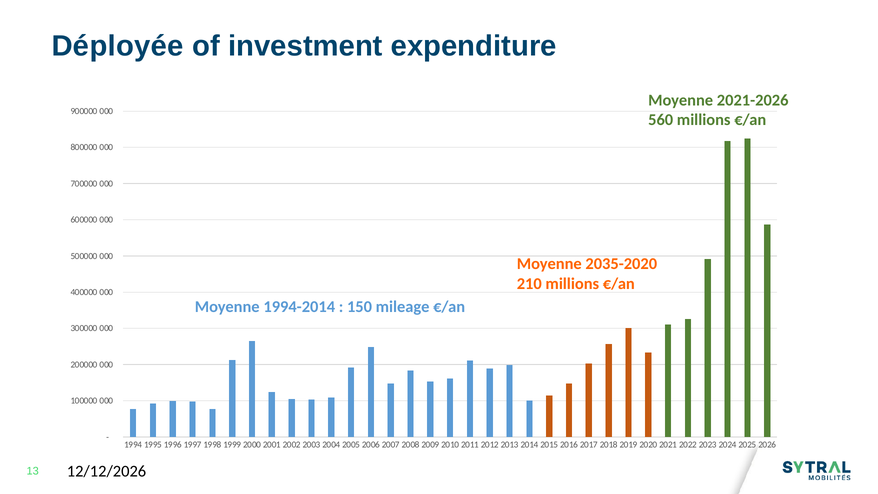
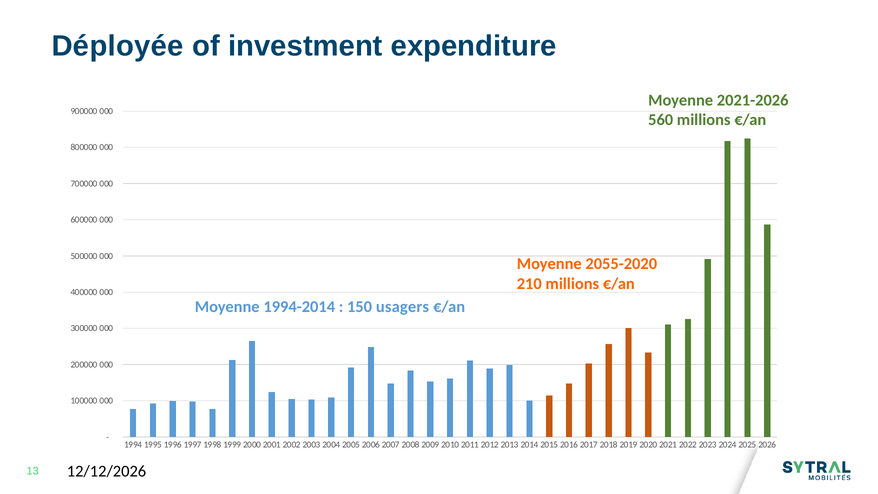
2035-2020: 2035-2020 -> 2055-2020 (621, 264)
mileage: mileage -> usagers (402, 307)
